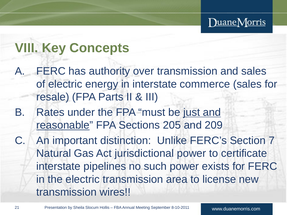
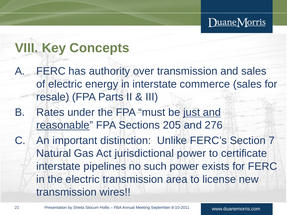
209: 209 -> 276 (214, 125)
